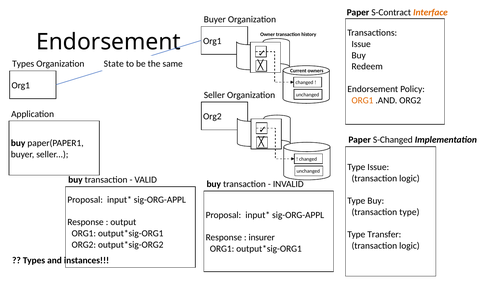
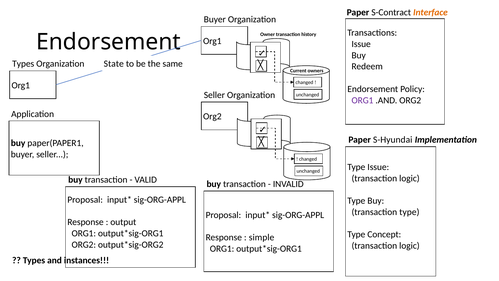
ORG1 colour: orange -> purple (362, 100)
S-Changed: S-Changed -> S-Hyundai (393, 139)
Transfer: Transfer -> Concept (384, 234)
insurer: insurer -> simple (262, 237)
